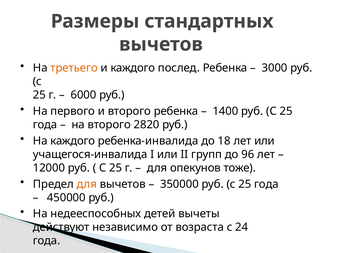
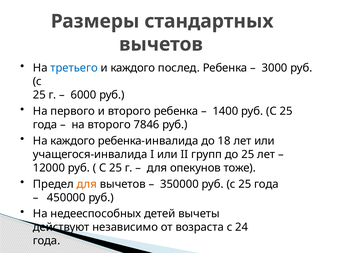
третьего colour: orange -> blue (74, 68)
2820: 2820 -> 7846 (147, 125)
до 96: 96 -> 25 (248, 155)
